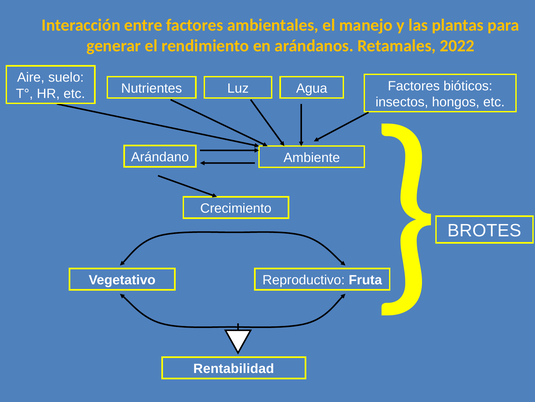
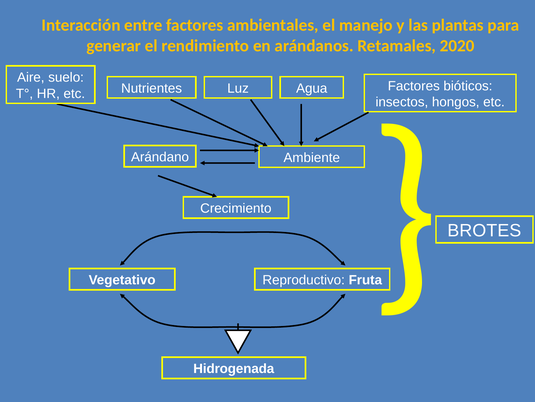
2022: 2022 -> 2020 (457, 46)
Rentabilidad: Rentabilidad -> Hidrogenada (234, 368)
